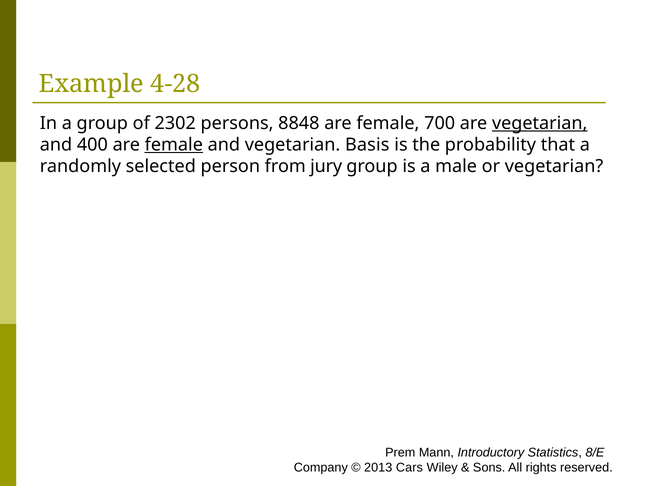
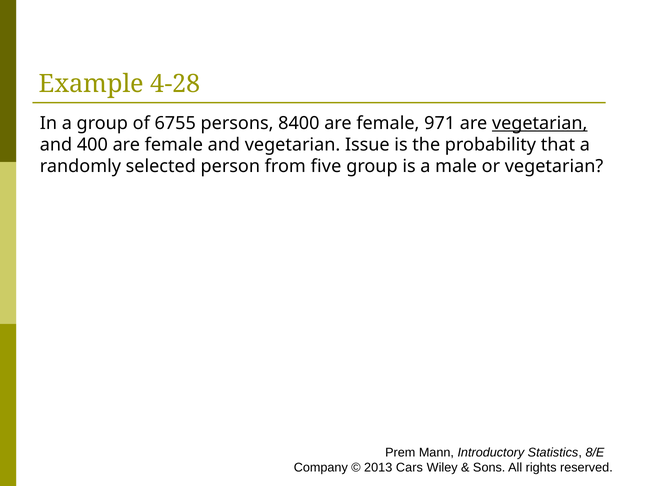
2302: 2302 -> 6755 (175, 123)
8848: 8848 -> 8400 (299, 123)
700: 700 -> 971 (440, 123)
female underline: present -> none (174, 145)
Basis: Basis -> Issue (367, 145)
jury: jury -> five (326, 167)
